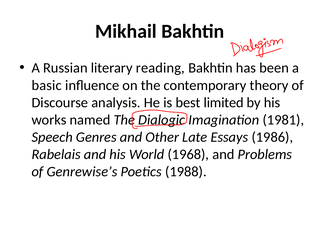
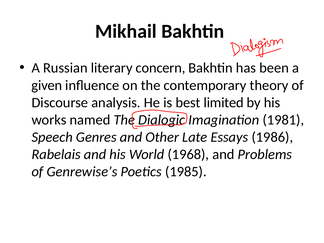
reading: reading -> concern (161, 68)
basic: basic -> given (47, 85)
1988: 1988 -> 1985 (186, 172)
